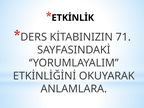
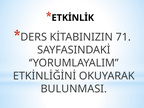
ANLAMLARA: ANLAMLARA -> BULUNMASI (74, 89)
